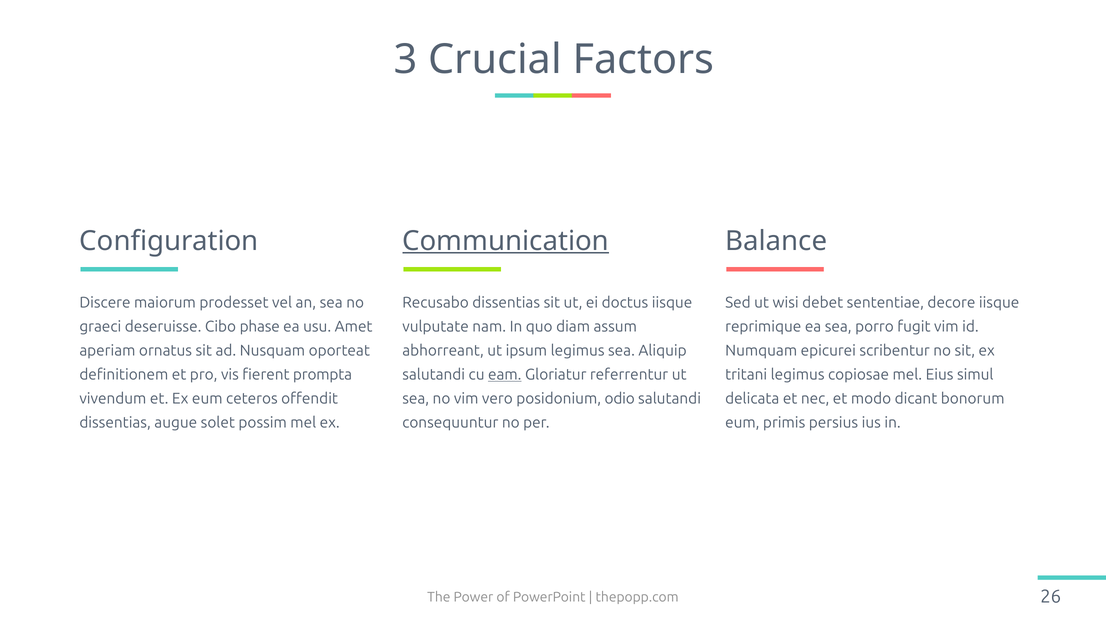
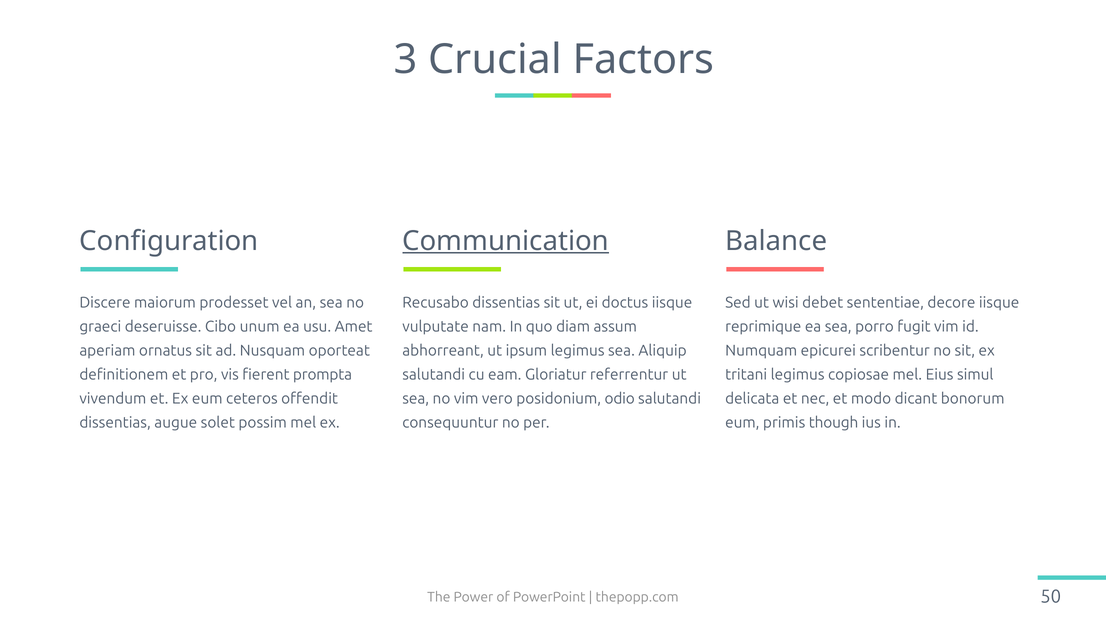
phase: phase -> unum (260, 327)
eam underline: present -> none (505, 375)
persius: persius -> though (834, 423)
26: 26 -> 50 (1051, 597)
